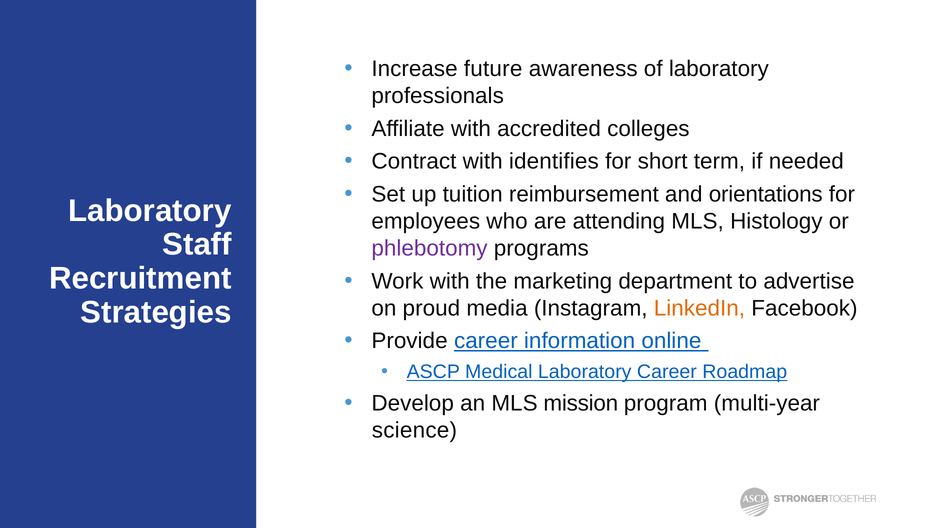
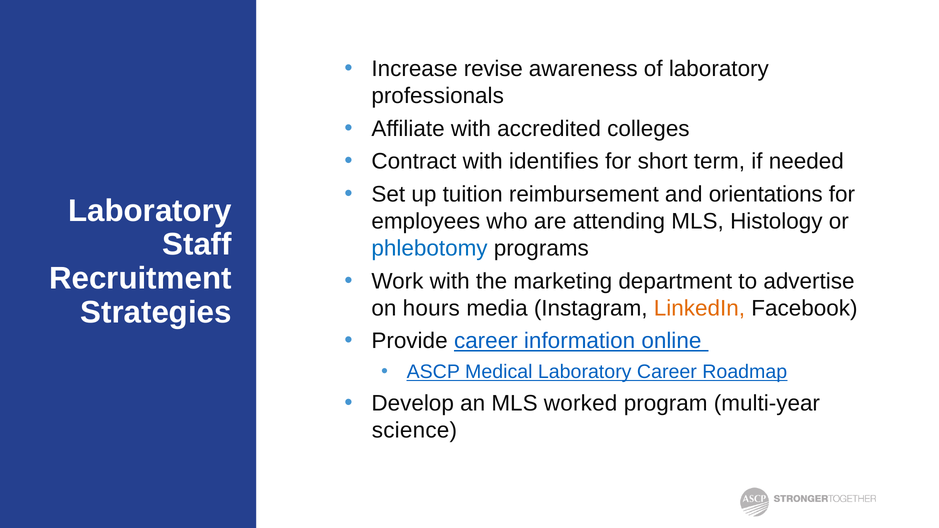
future: future -> revise (493, 69)
phlebotomy colour: purple -> blue (430, 248)
proud: proud -> hours (431, 308)
mission: mission -> worked (581, 403)
